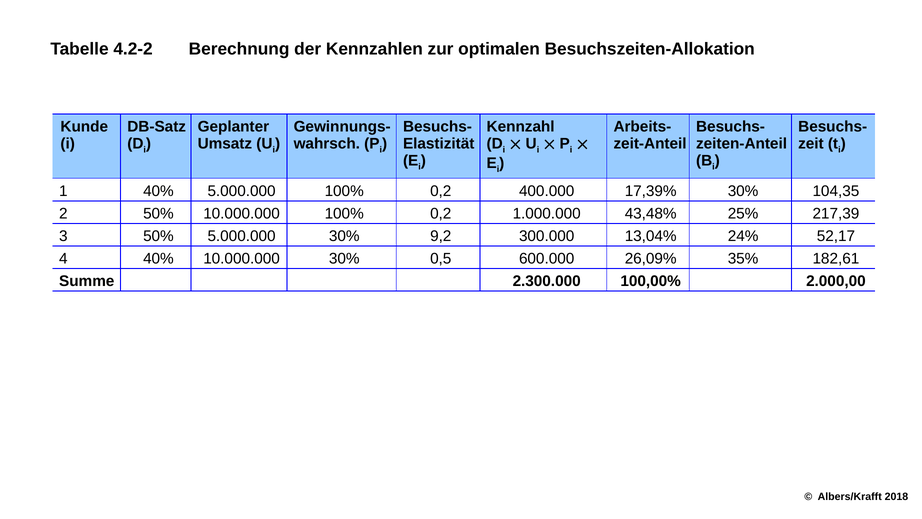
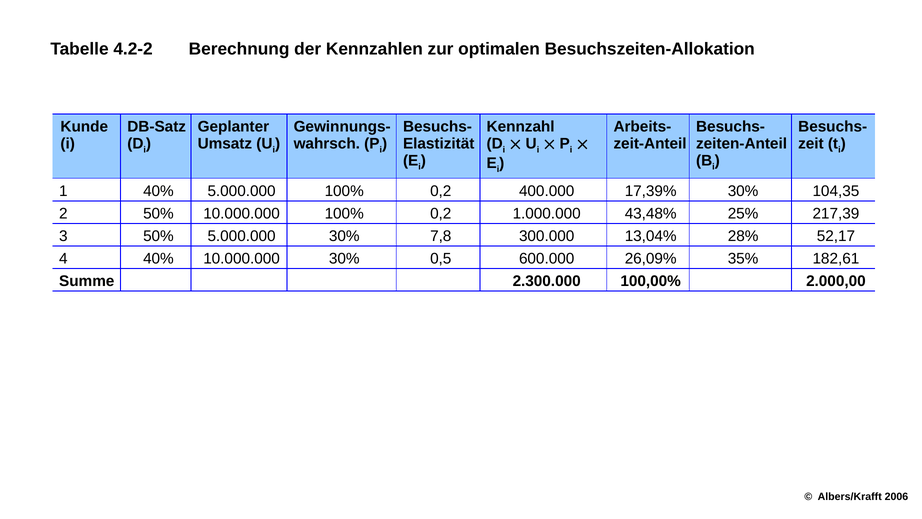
9,2: 9,2 -> 7,8 (441, 236)
24%: 24% -> 28% (743, 236)
2018: 2018 -> 2006 (896, 496)
